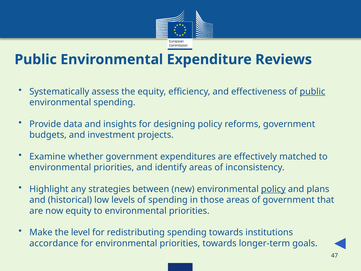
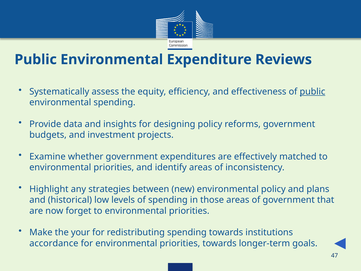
policy underline: present -> none (273, 189)
now equity: equity -> forget (79, 211)
level: level -> your (81, 232)
